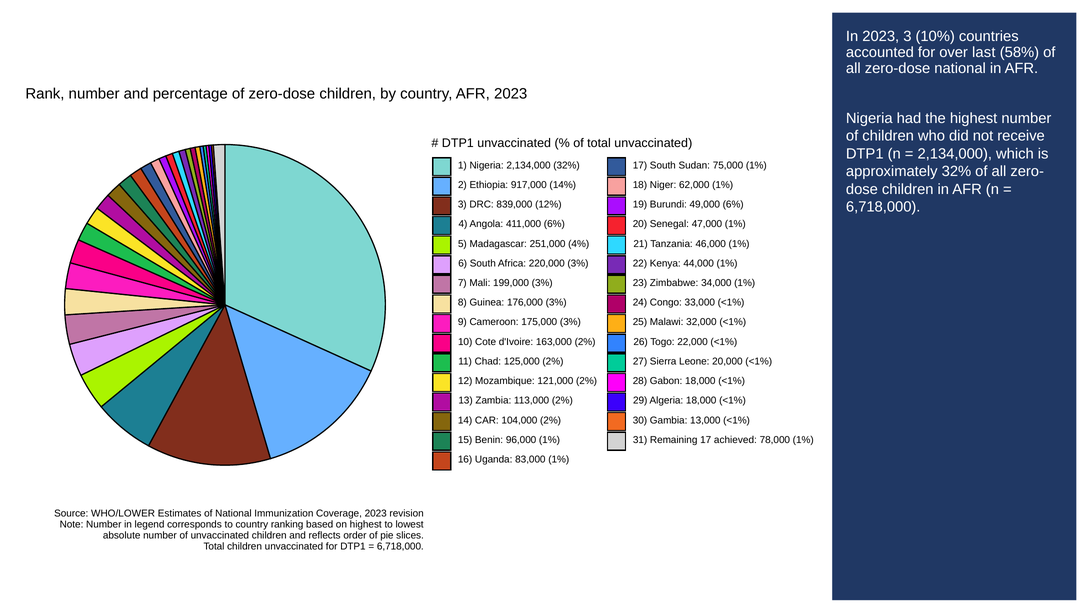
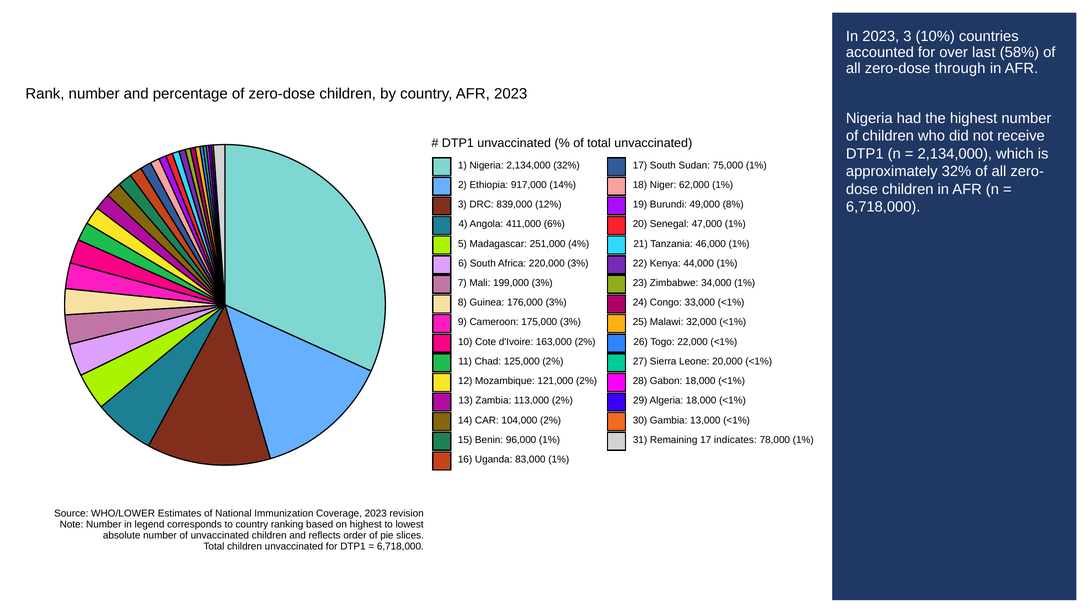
zero-dose national: national -> through (960, 68)
49,000 6%: 6% -> 8% (733, 204)
achieved: achieved -> indicates (735, 440)
